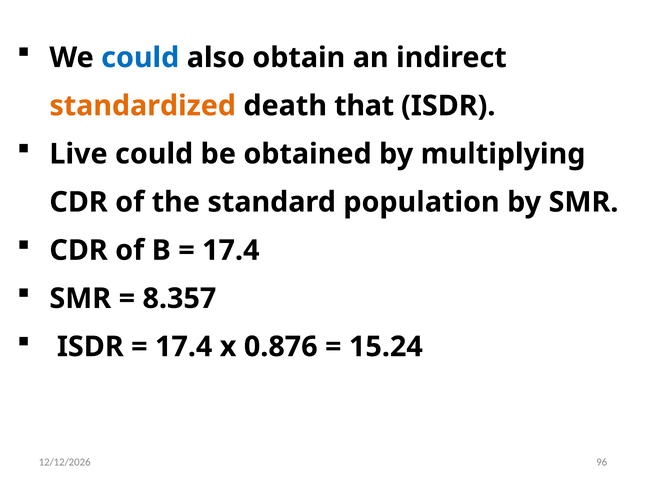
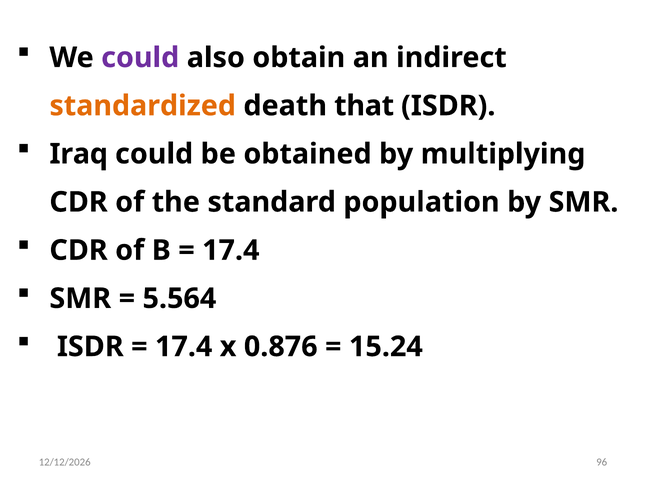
could colour: blue -> purple (140, 58)
Live: Live -> Iraq (79, 154)
8.357: 8.357 -> 5.564 (179, 299)
